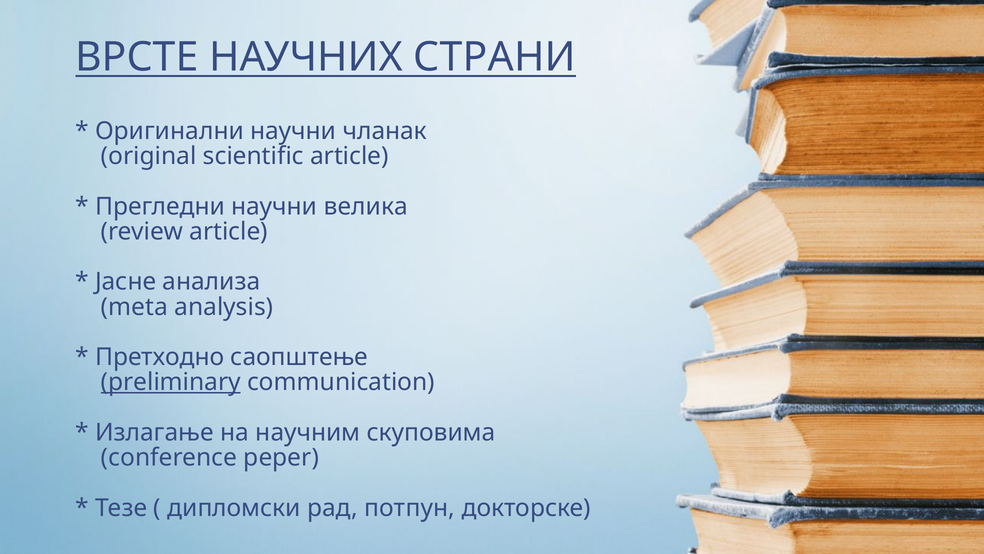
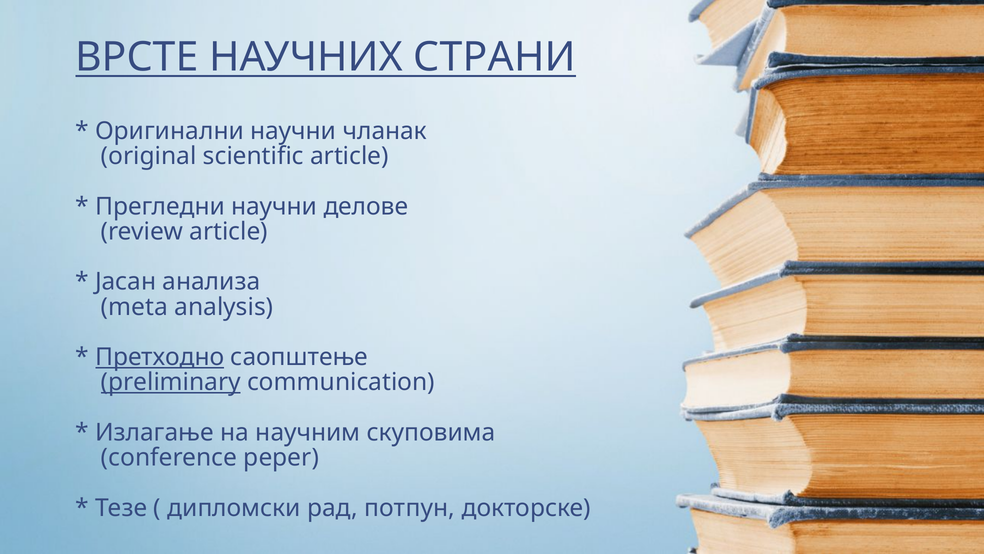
велика: велика -> делове (366, 206)
Јасне: Јасне -> Јасан (126, 282)
Претходно underline: none -> present (160, 357)
